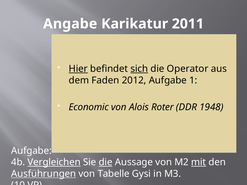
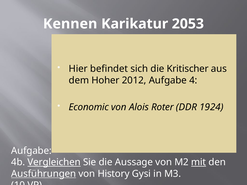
Angabe: Angabe -> Kennen (70, 24)
2011: 2011 -> 2053 (188, 24)
Hier underline: present -> none (78, 69)
sich underline: present -> none (139, 69)
Operator: Operator -> Kritischer (188, 69)
Faden: Faden -> Hoher (105, 80)
1: 1 -> 4 (193, 80)
1948: 1948 -> 1924 (211, 107)
die underline: present -> none (106, 162)
Tabelle: Tabelle -> History (114, 174)
